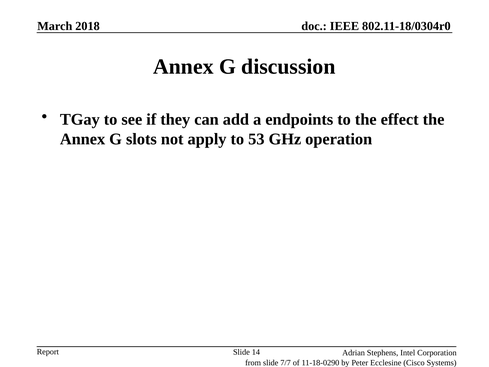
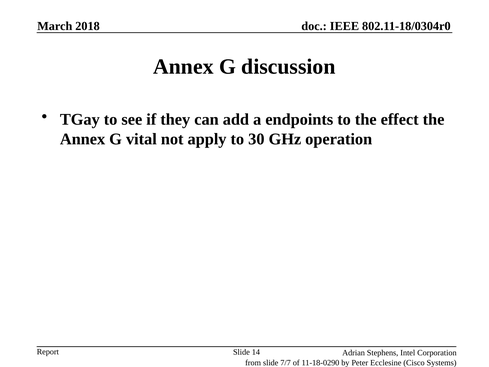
slots: slots -> vital (141, 139)
53: 53 -> 30 (256, 139)
